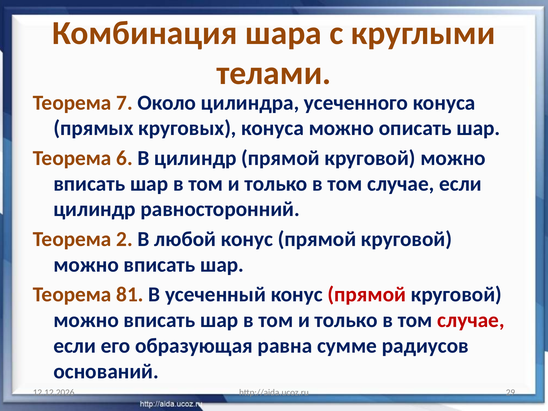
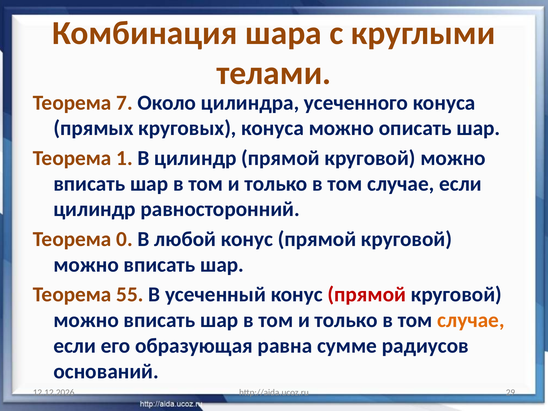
6: 6 -> 1 (125, 158)
2: 2 -> 0 (125, 239)
81: 81 -> 55 (130, 295)
случае colour: red -> orange (471, 320)
